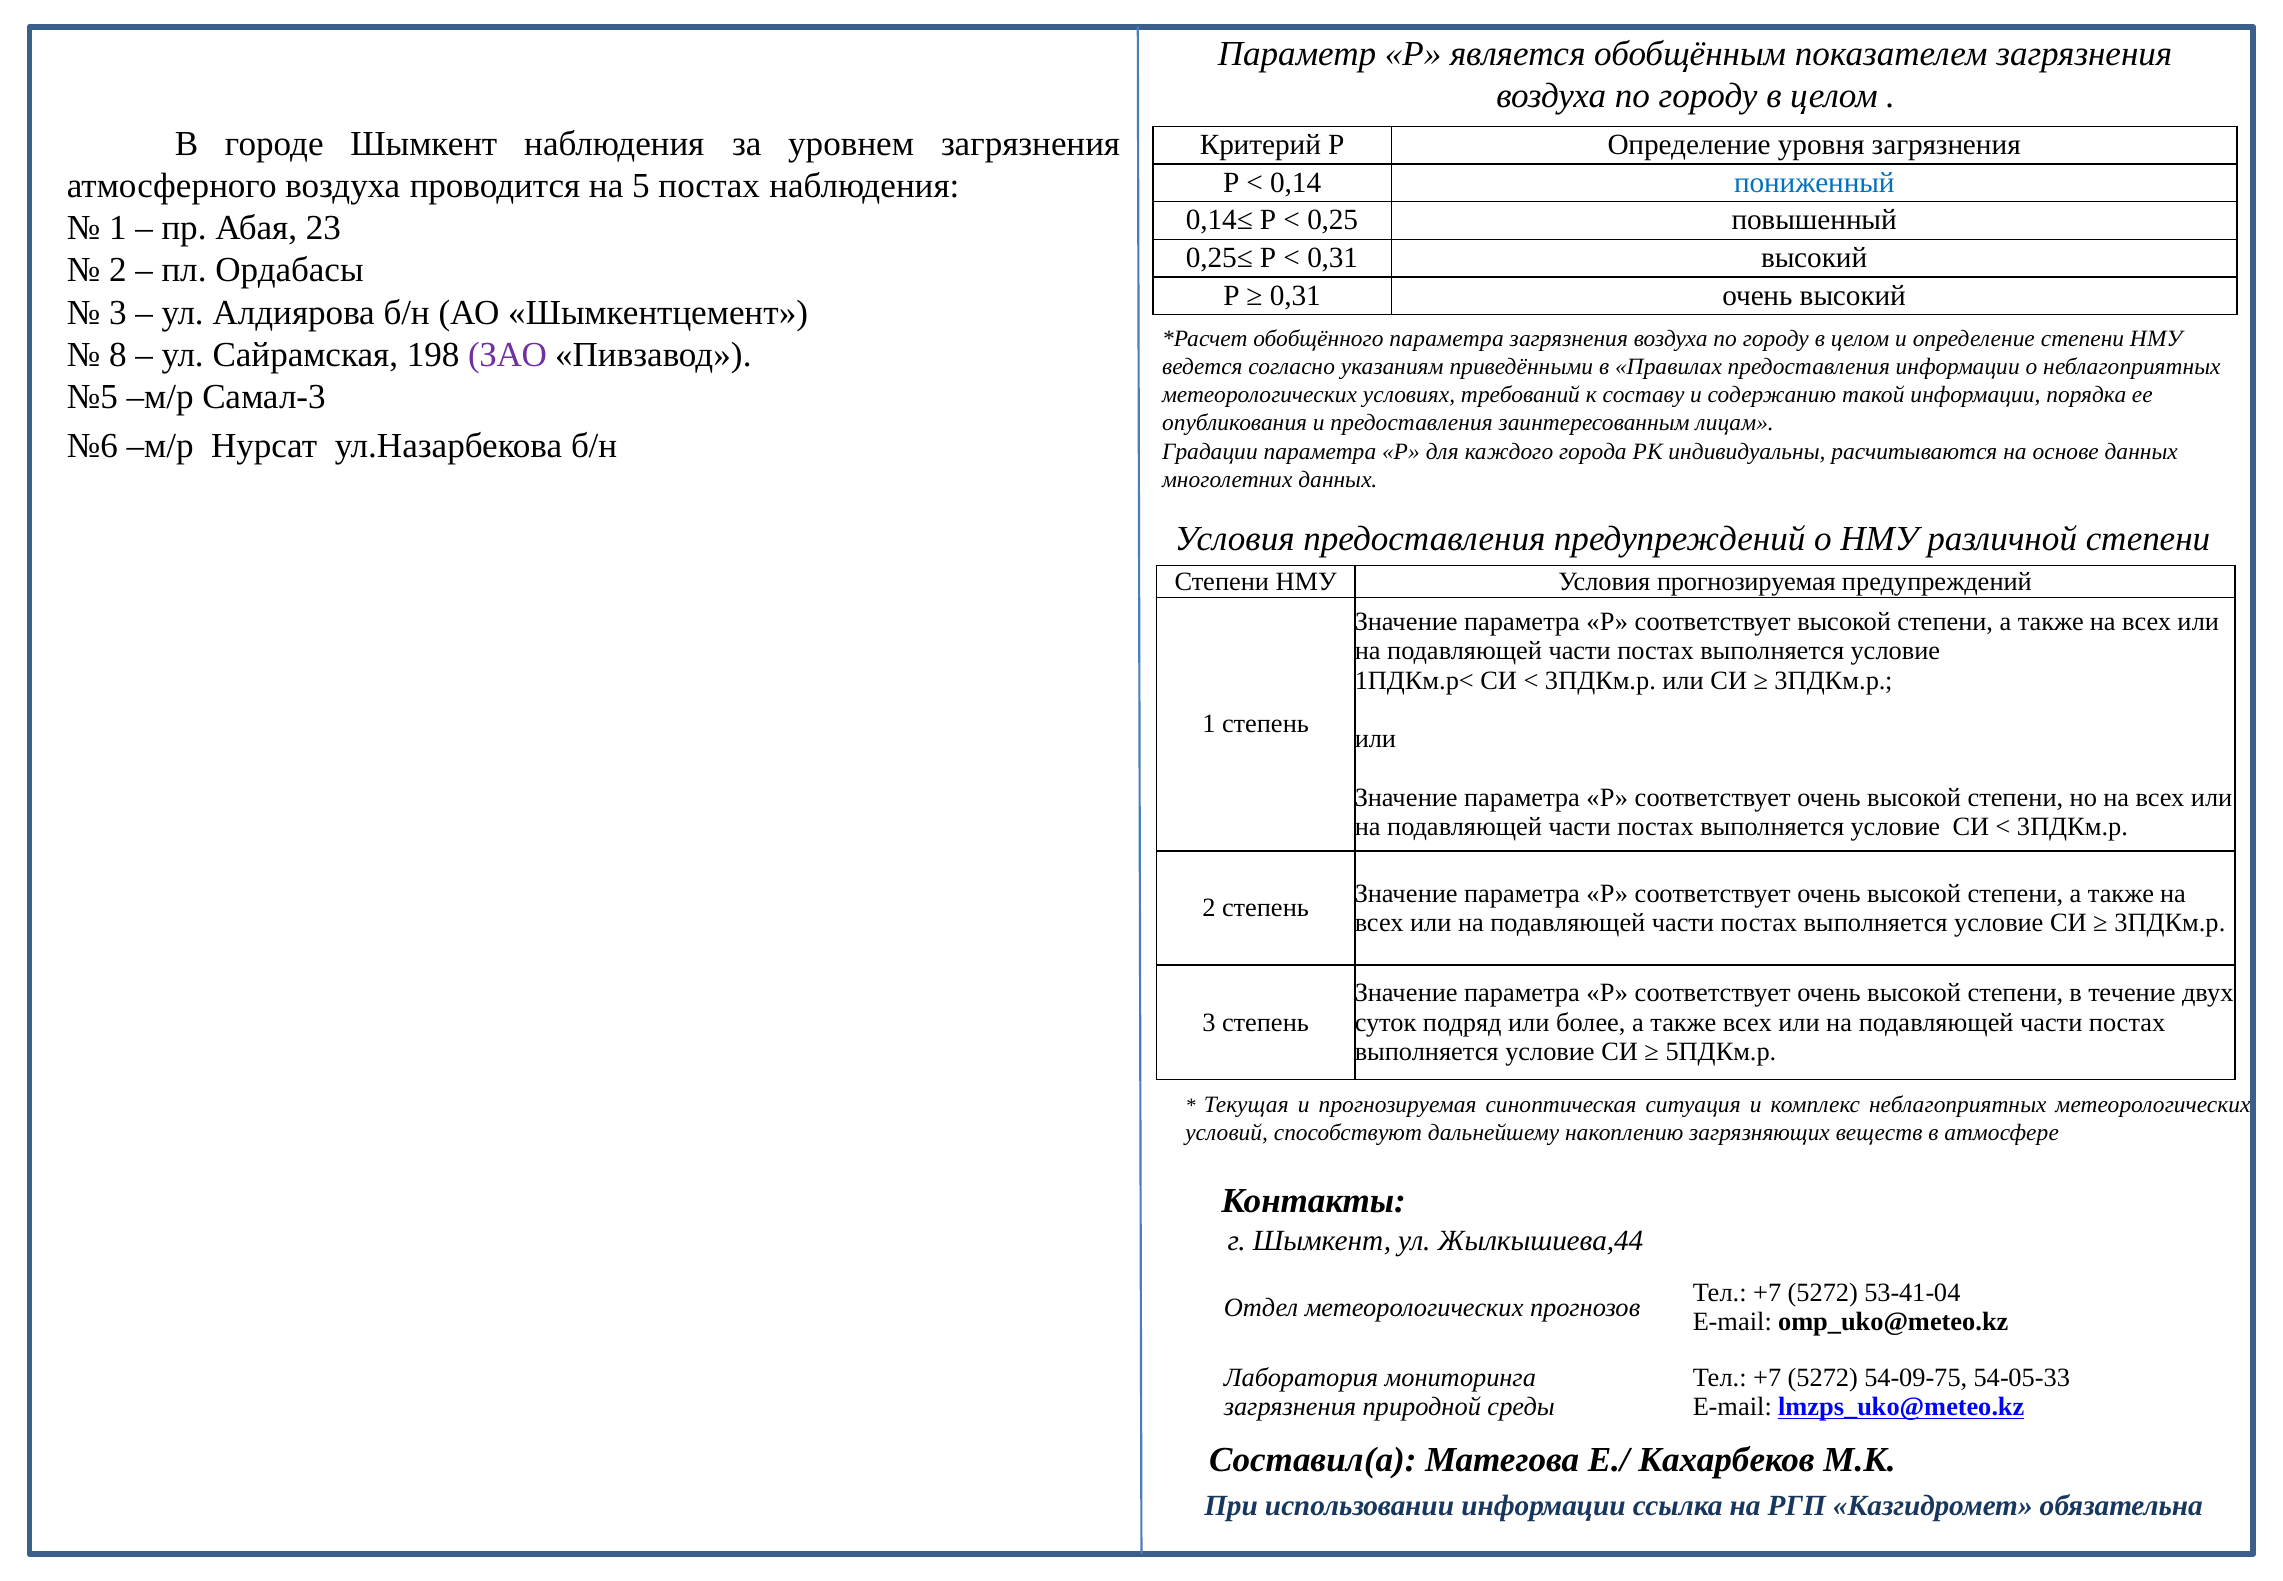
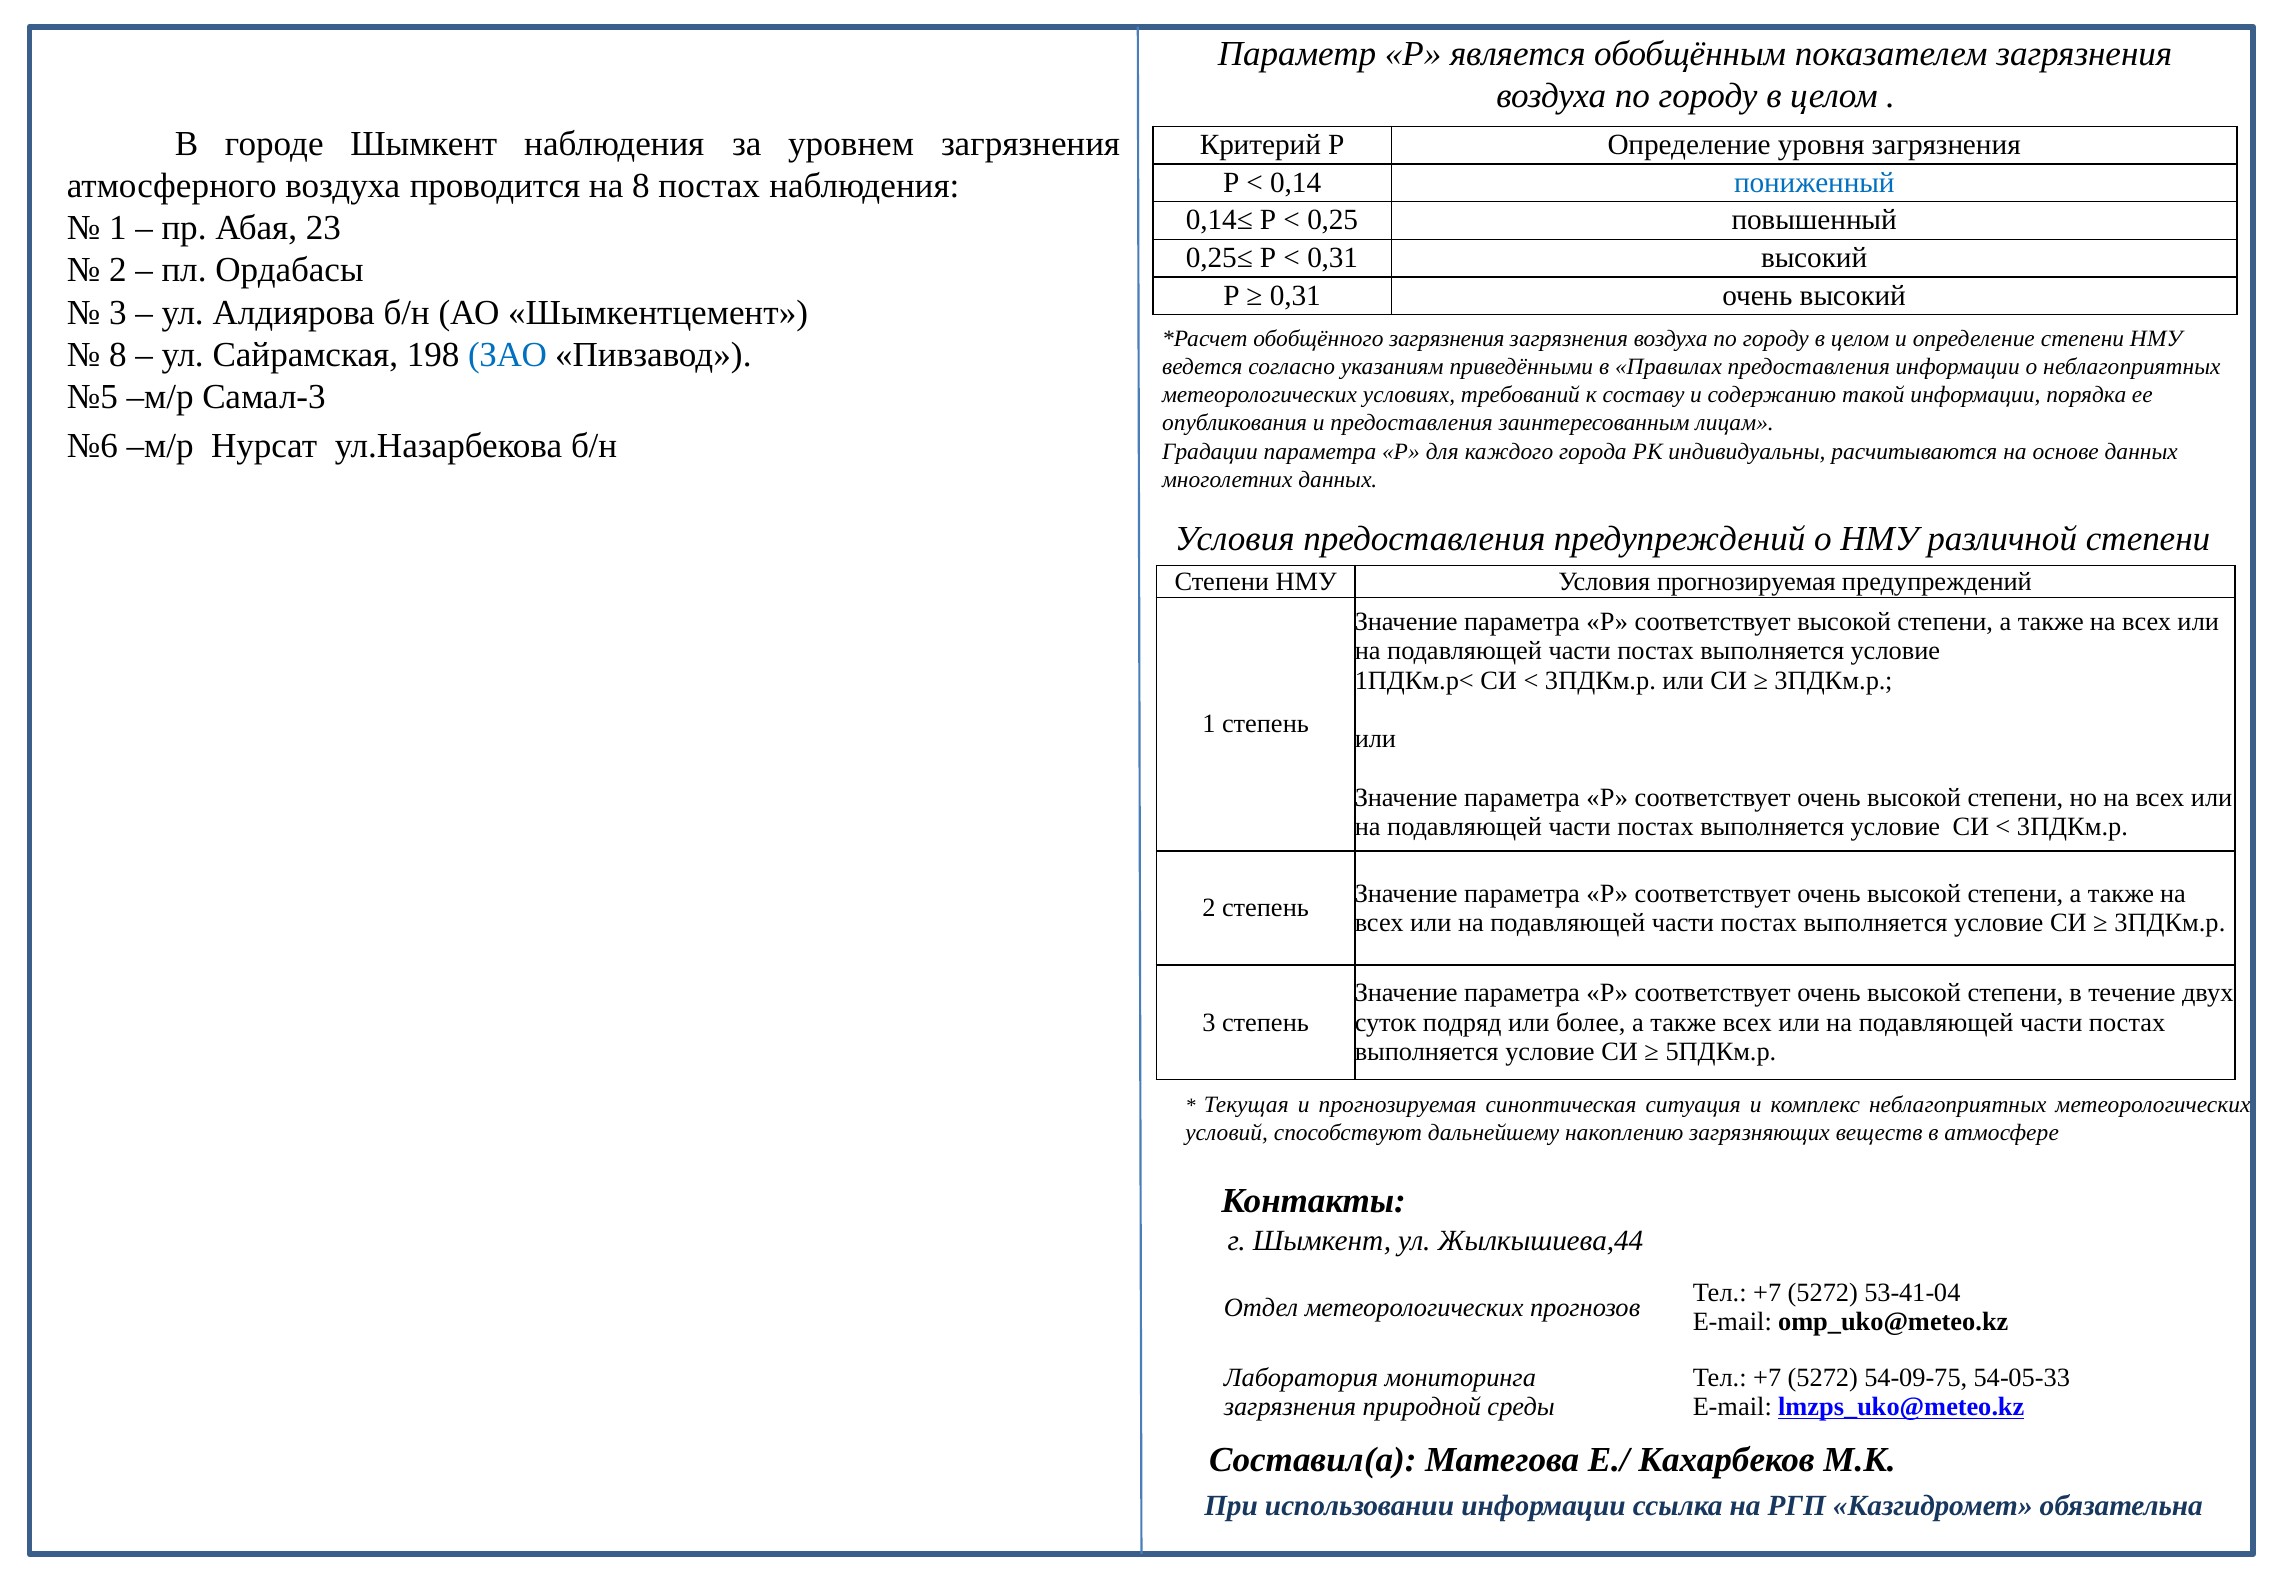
на 5: 5 -> 8 (641, 186)
обобщённого параметра: параметра -> загрязнения (1447, 339)
ЗАО colour: purple -> blue (507, 354)
